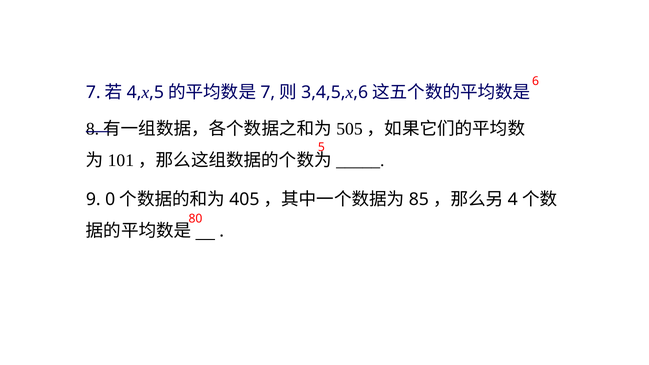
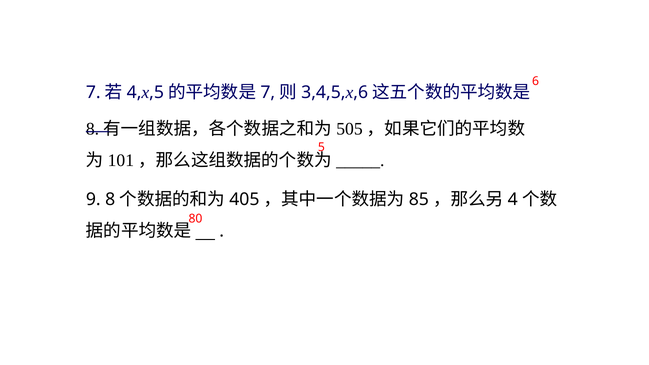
0: 0 -> 8 (110, 200)
